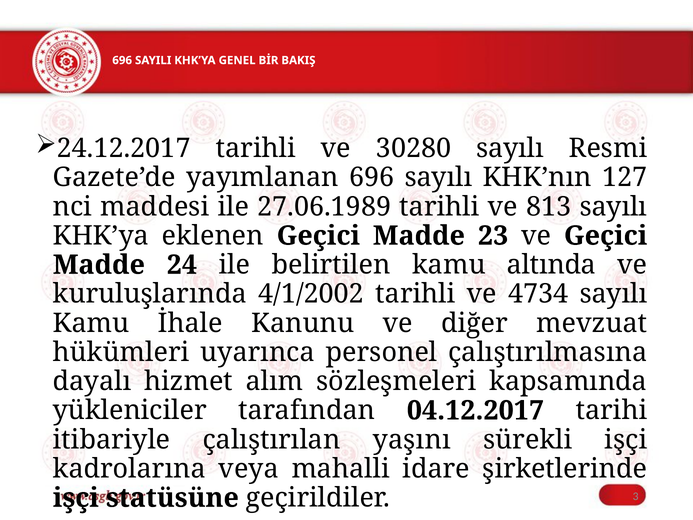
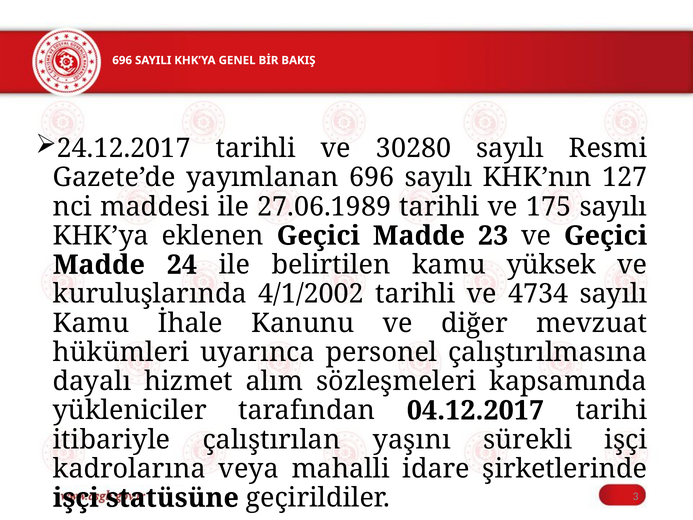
813: 813 -> 175 (549, 207)
altında: altında -> yüksek (552, 265)
